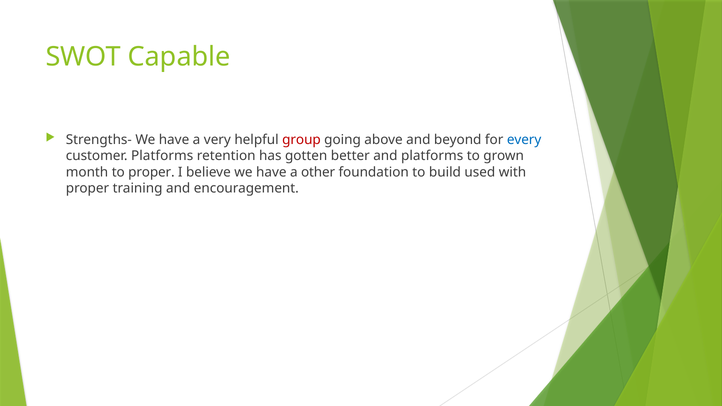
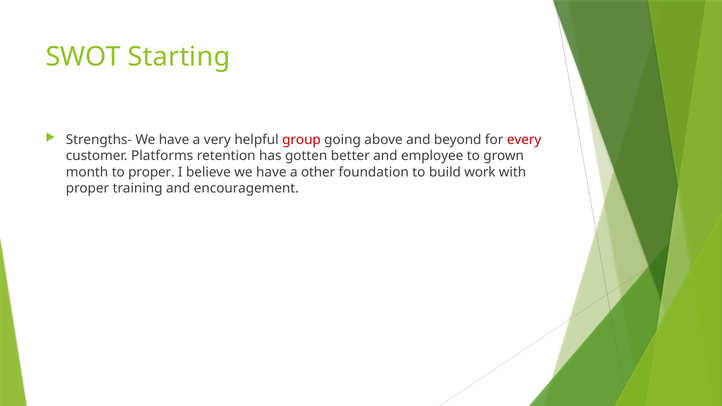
Capable: Capable -> Starting (179, 57)
every colour: blue -> red (524, 140)
and platforms: platforms -> employee (432, 156)
used: used -> work (480, 172)
